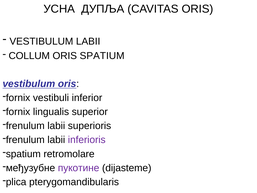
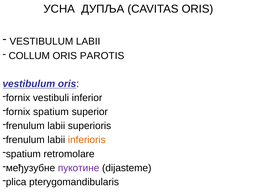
ORIS SPATIUM: SPATIUM -> PAROTIS (102, 56)
fornix lingualis: lingualis -> spatium (51, 112)
inferioris colour: purple -> orange (87, 140)
